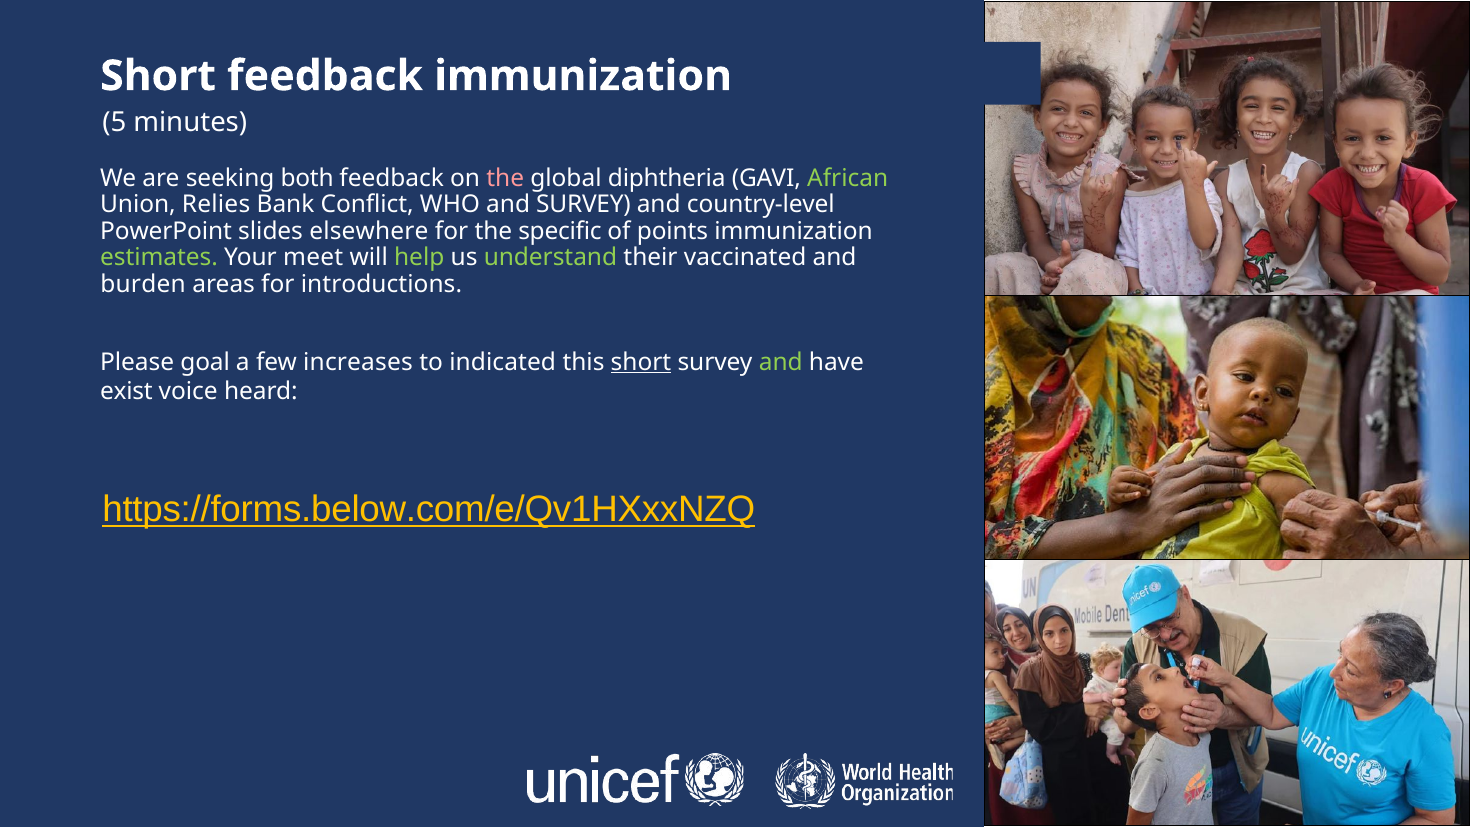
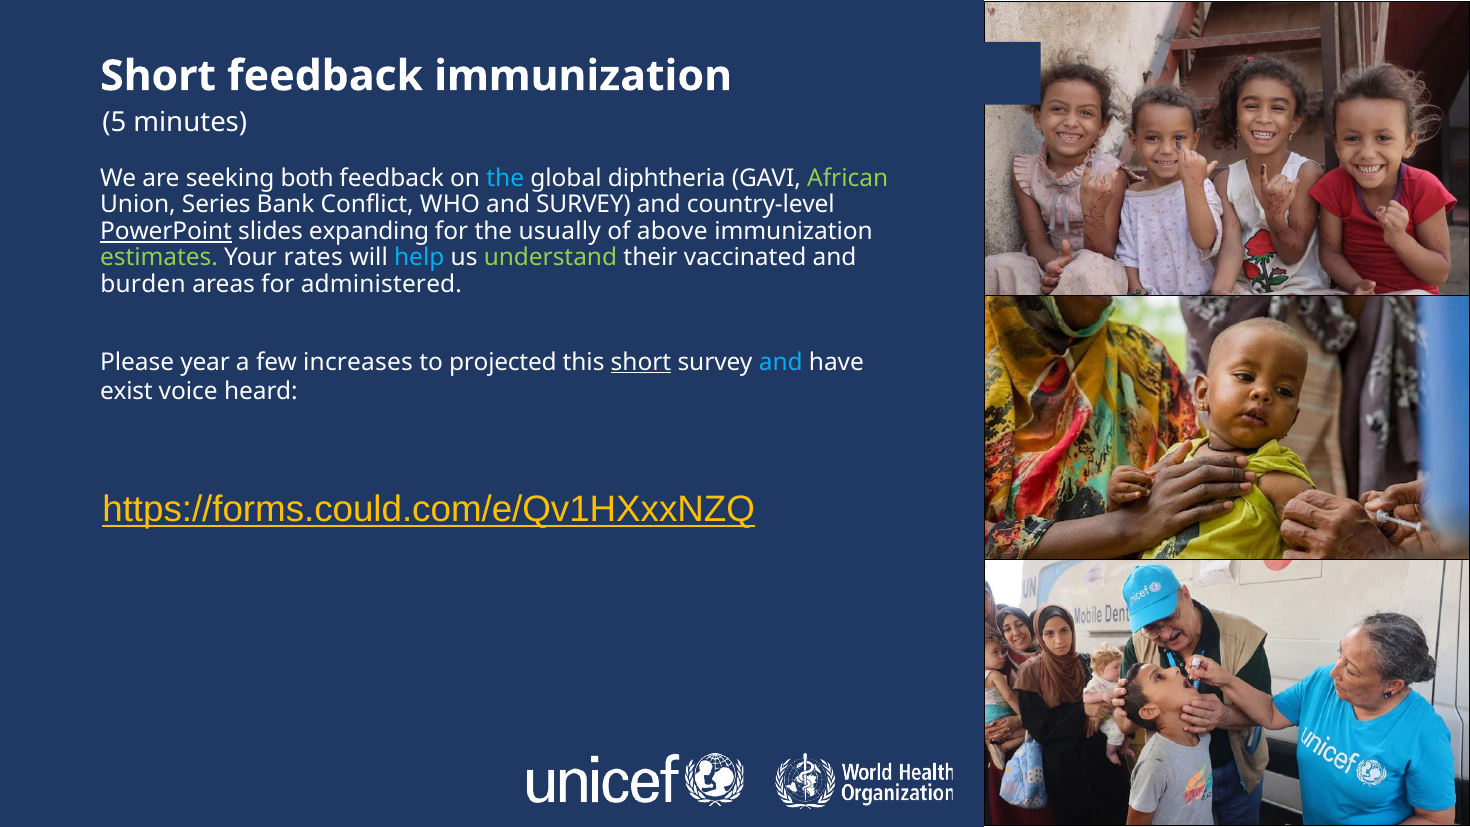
the colour: pink -> light blue (505, 178)
Relies: Relies -> Series (216, 205)
PowerPoint underline: none -> present (166, 231)
elsewhere: elsewhere -> expanding (369, 231)
specific: specific -> usually (560, 231)
points: points -> above (672, 231)
meet: meet -> rates (313, 258)
help colour: light green -> light blue (419, 258)
introductions: introductions -> administered (381, 284)
goal: goal -> year (205, 362)
indicated: indicated -> projected (503, 362)
and colour: light green -> light blue (781, 362)
https://forms.below.com/e/Qv1HXxxNZQ: https://forms.below.com/e/Qv1HXxxNZQ -> https://forms.could.com/e/Qv1HXxxNZQ (429, 510)
